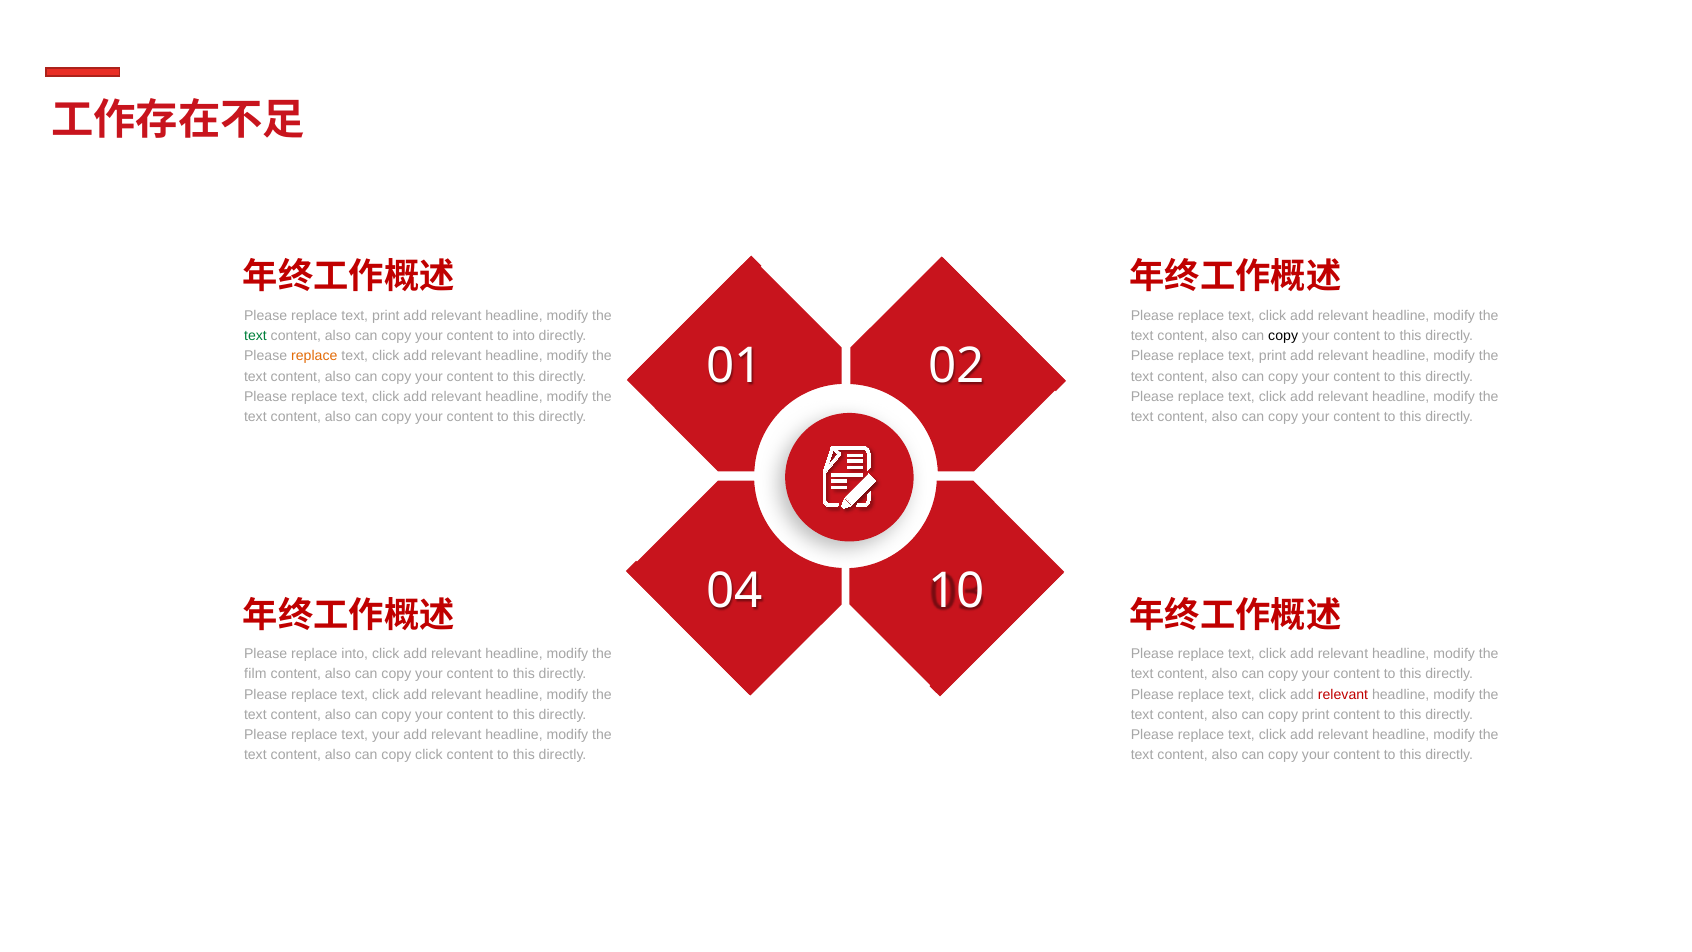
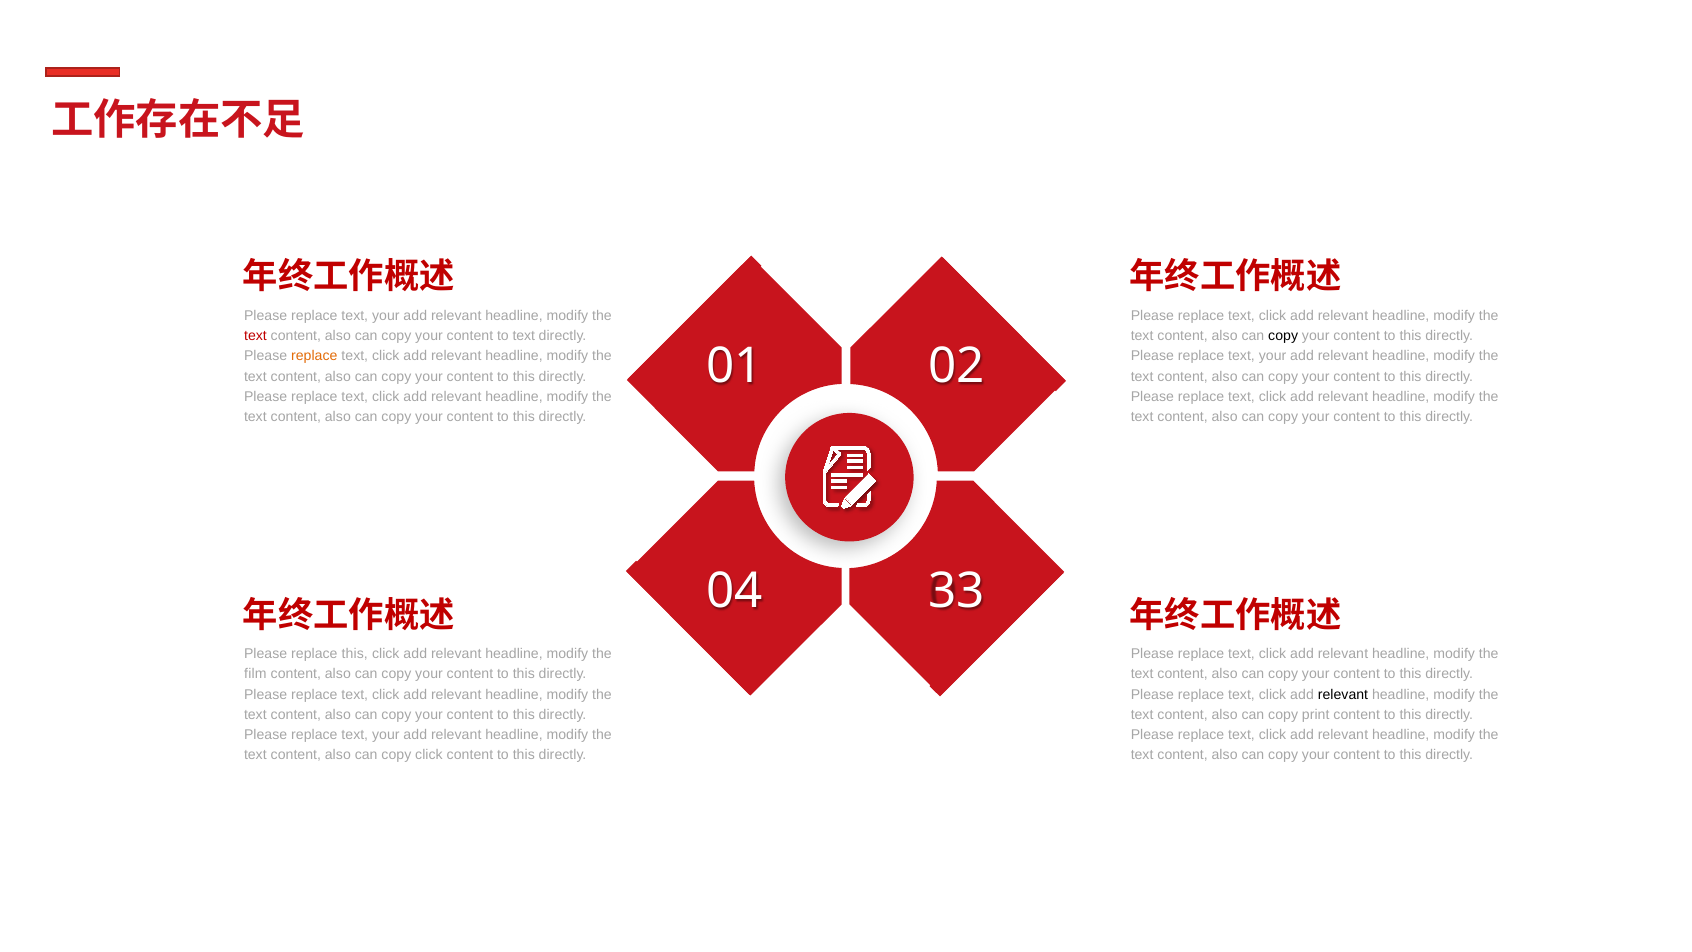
print: print -> your (386, 316)
text colour: green -> red (255, 336)
to into: into -> text (524, 336)
print: print -> your (1273, 356)
10: 10 -> 33 (957, 591)
replace into: into -> this (355, 654)
relevant colour: red -> black (1343, 694)
